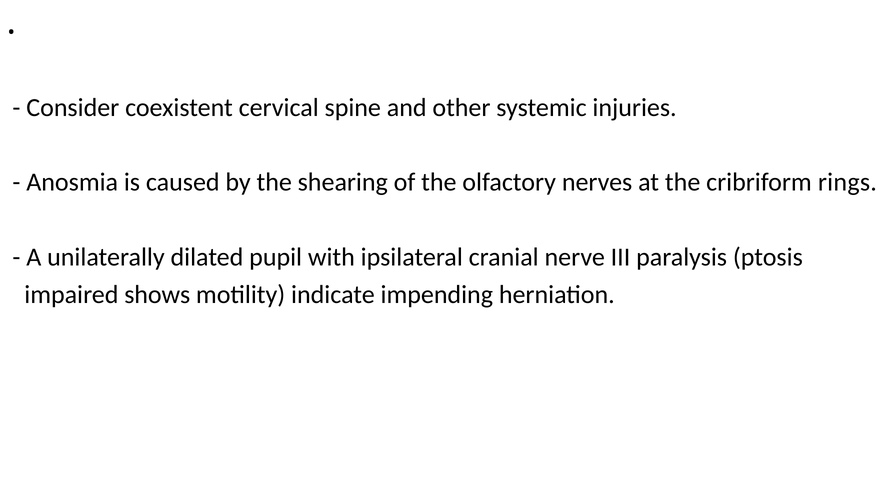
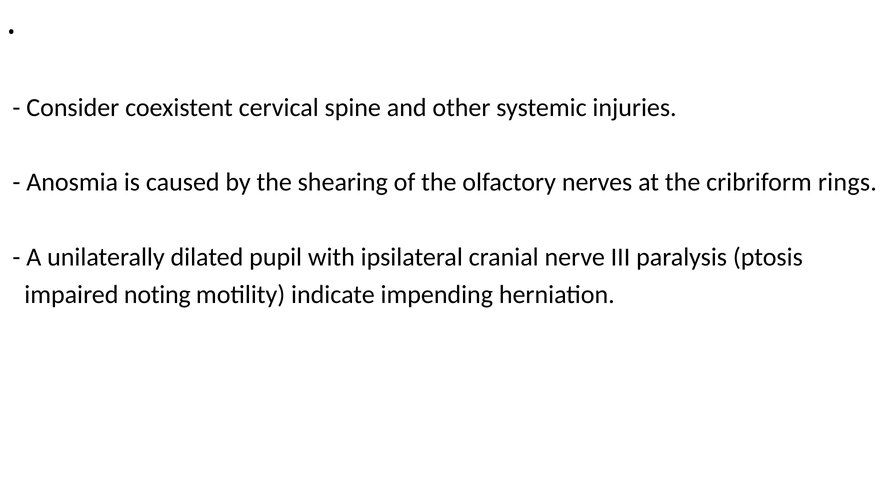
shows: shows -> noting (157, 295)
